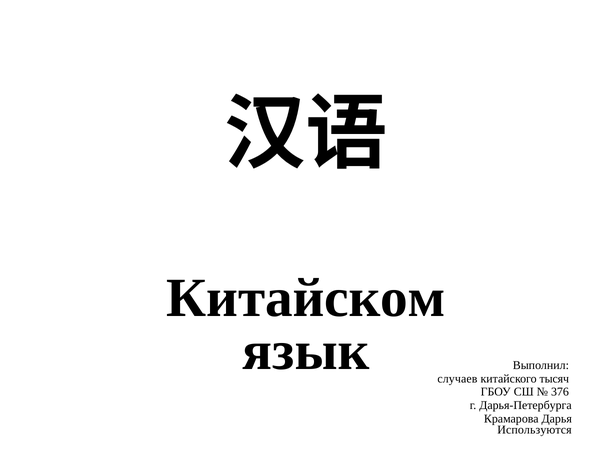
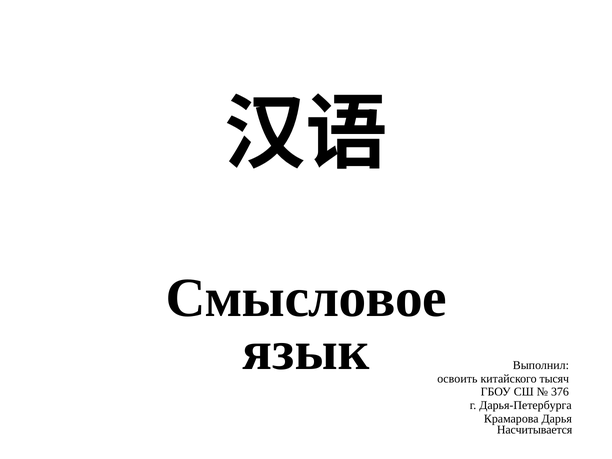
Китайском: Китайском -> Смысловое (306, 298)
случаев: случаев -> освоить (457, 379)
Используются: Используются -> Насчитывается (535, 430)
